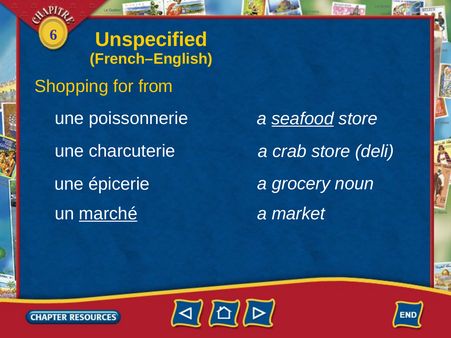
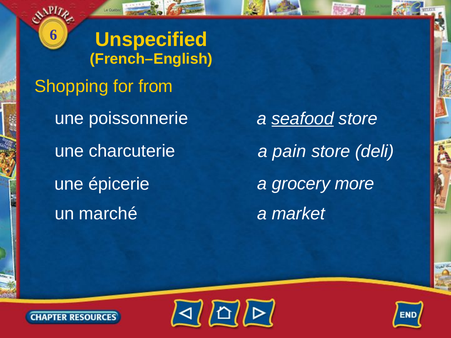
crab: crab -> pain (289, 152)
noun: noun -> more (355, 184)
marché underline: present -> none (108, 214)
